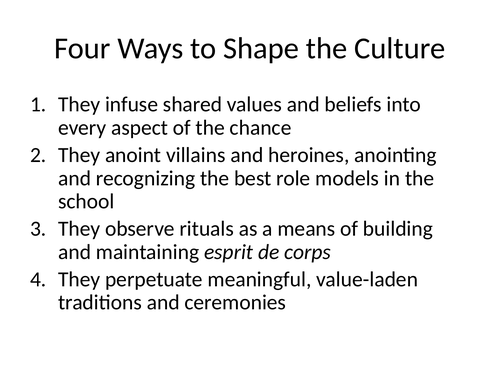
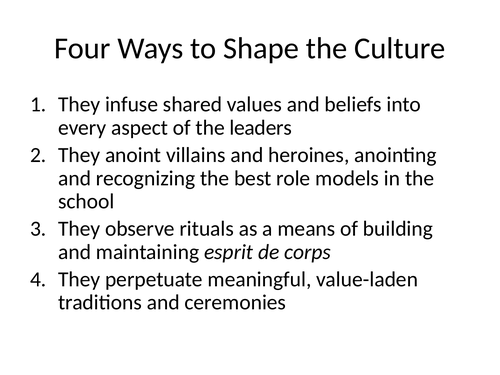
chance: chance -> leaders (261, 128)
